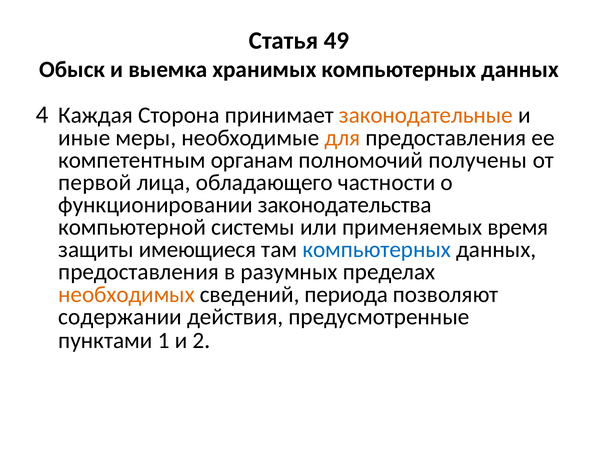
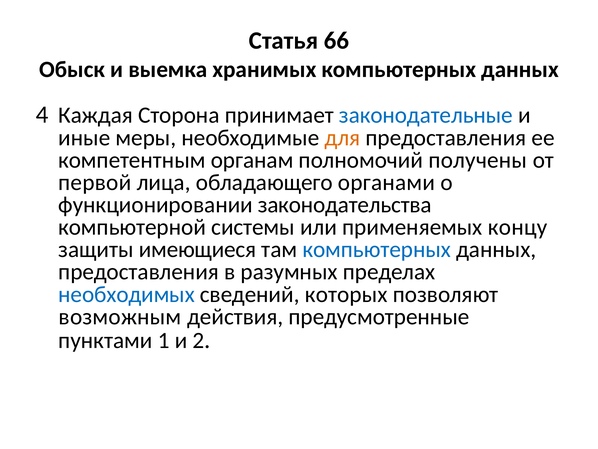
49: 49 -> 66 (337, 40)
законодательные colour: orange -> blue (426, 115)
частности: частности -> органами (386, 182)
время: время -> концу (518, 227)
необходимых colour: orange -> blue (127, 294)
периода: периода -> которых (346, 294)
содержании: содержании -> возможным (120, 316)
